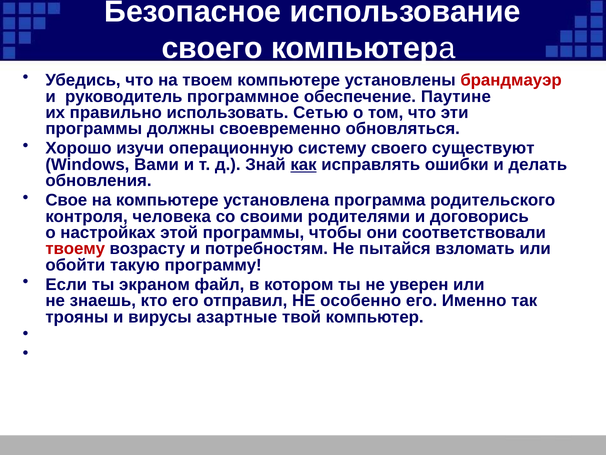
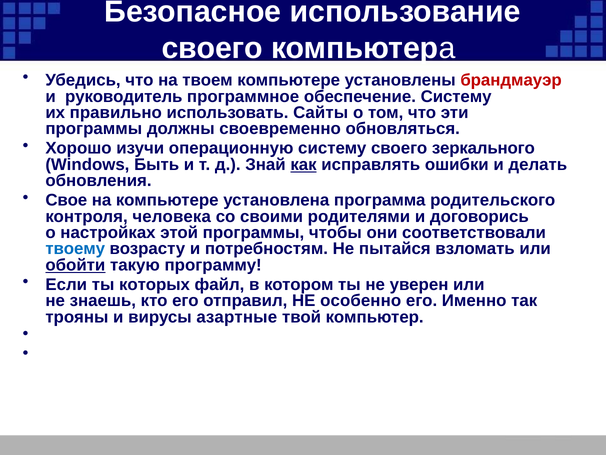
обеспечение Паутине: Паутине -> Систему (456, 96)
Сетью: Сетью -> Сайты (321, 113)
существуют: существуют -> зеркального (483, 148)
Вами: Вами -> Быть (157, 164)
твоему colour: red -> blue (75, 249)
обойти underline: none -> present (75, 265)
экраном: экраном -> которых (155, 284)
